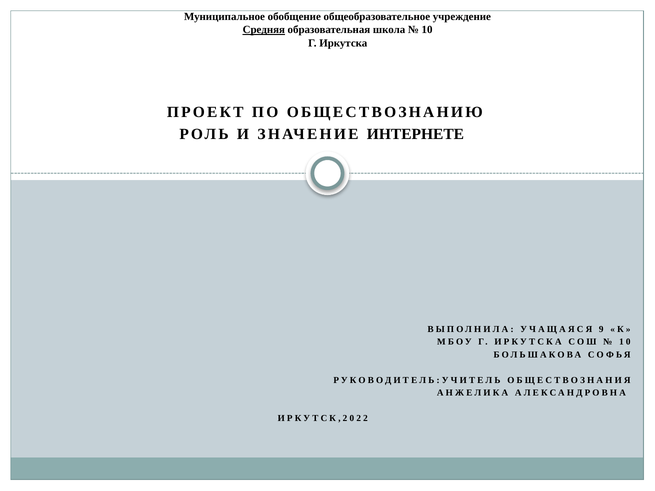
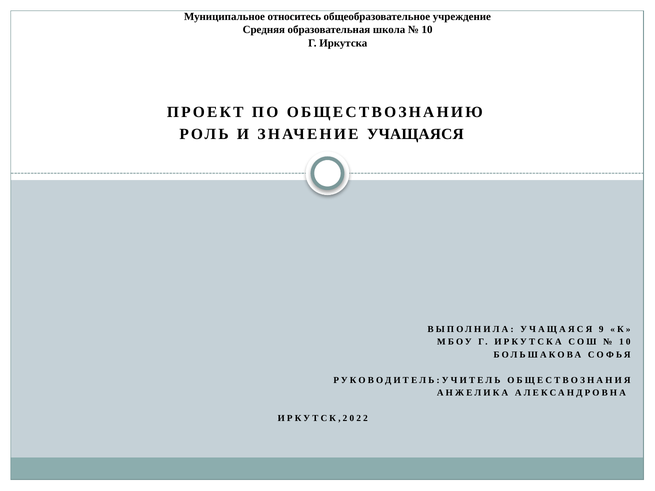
обобщение: обобщение -> относитесь (294, 17)
Средняя underline: present -> none (264, 30)
ЗНАЧЕНИЕ ИНТЕРНЕТЕ: ИНТЕРНЕТЕ -> УЧАЩАЯСЯ (415, 134)
